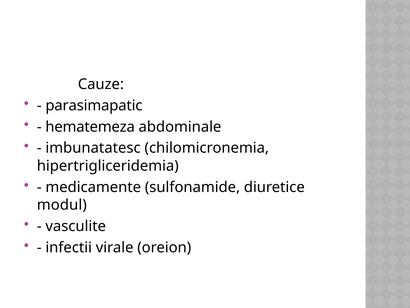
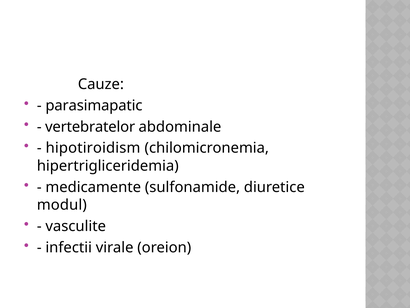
hematemeza: hematemeza -> vertebratelor (90, 127)
imbunatatesc: imbunatatesc -> hipotiroidism (93, 148)
